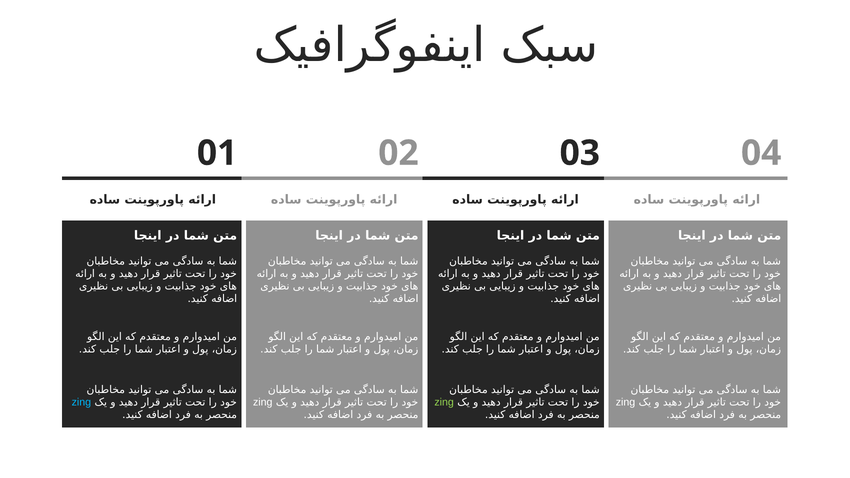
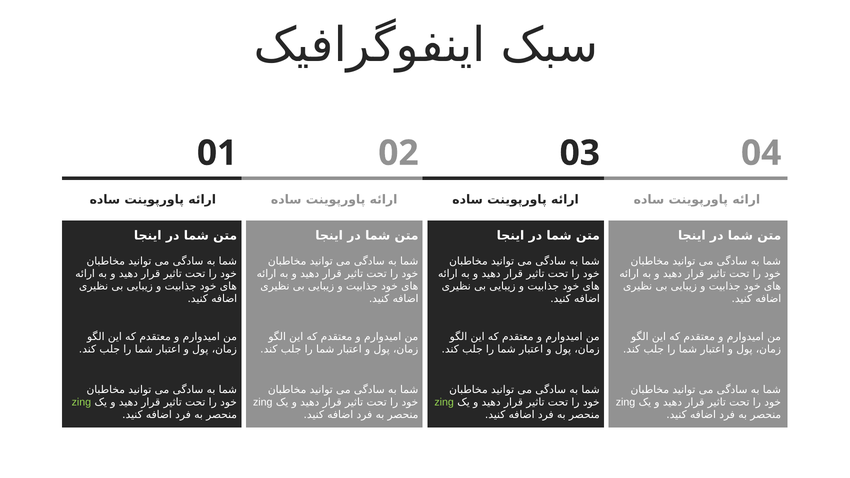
zing colour: light blue -> light green (81, 402)
